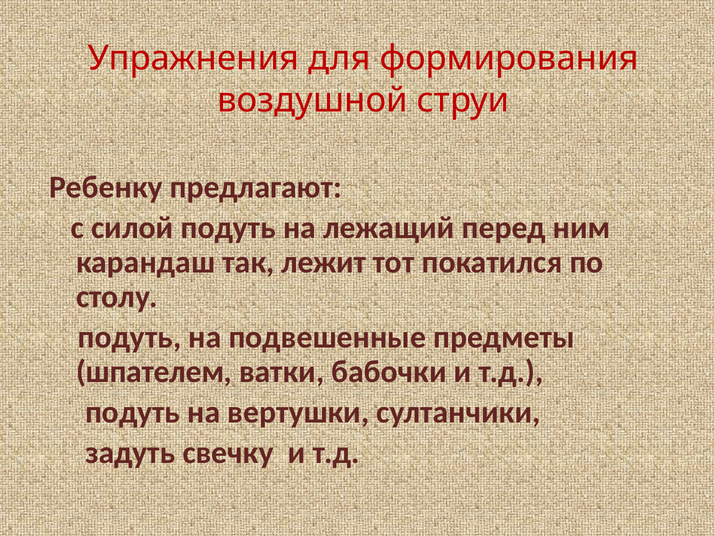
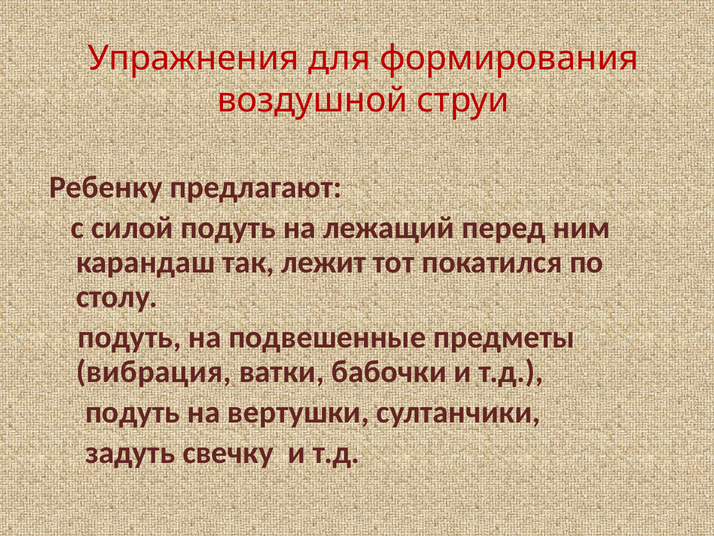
шпателем: шпателем -> вибрация (154, 371)
